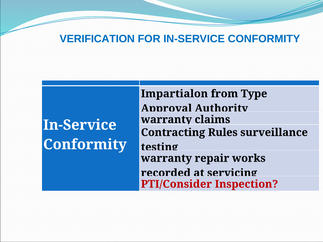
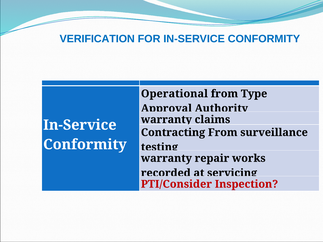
Impartialon: Impartialon -> Operational (174, 94)
Contracting Rules: Rules -> From (223, 133)
